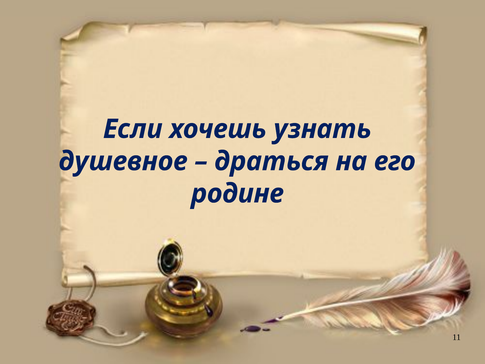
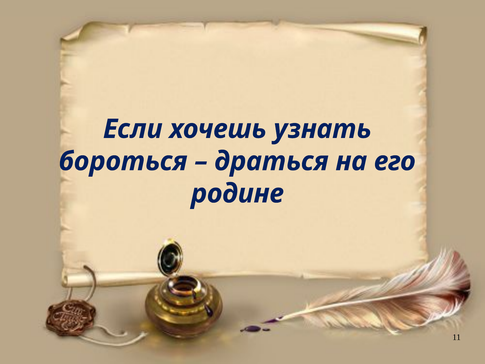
душевное: душевное -> бороться (123, 161)
